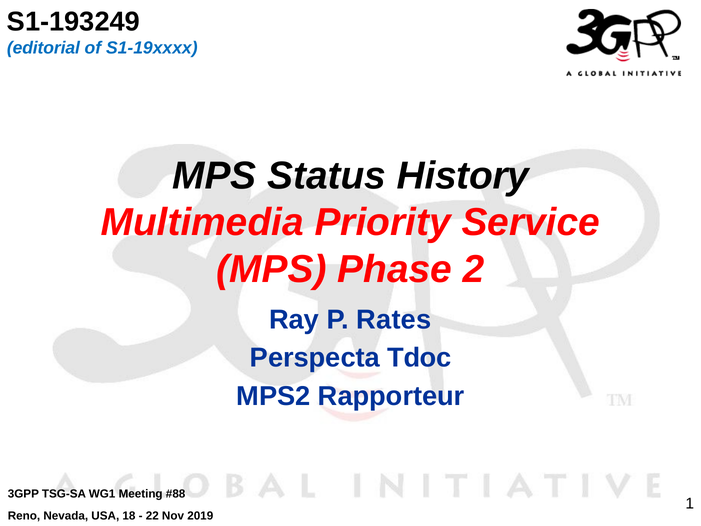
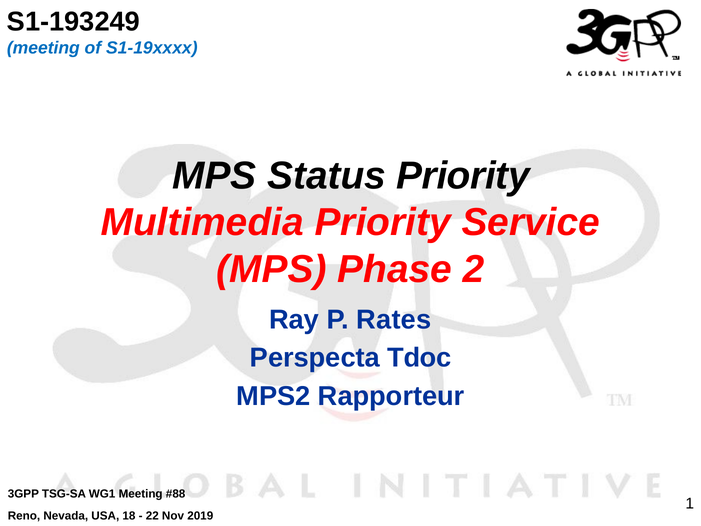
editorial: editorial -> meeting (43, 48)
Status History: History -> Priority (463, 176)
